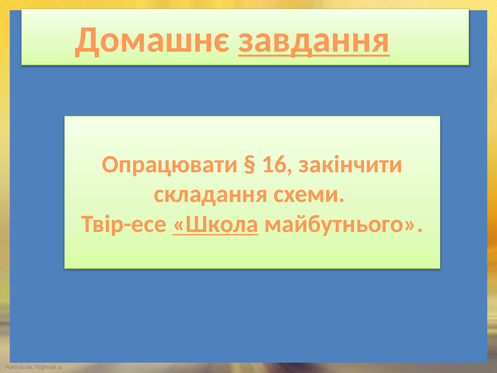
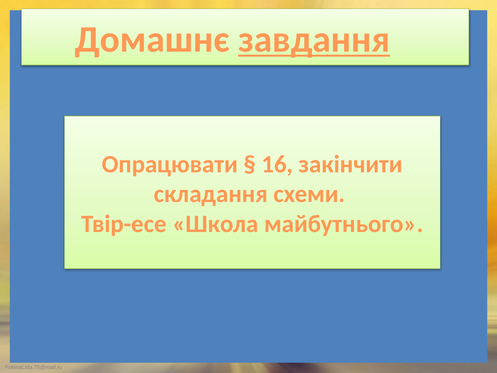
Школа underline: present -> none (215, 224)
